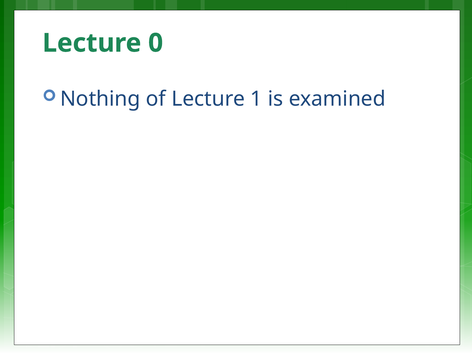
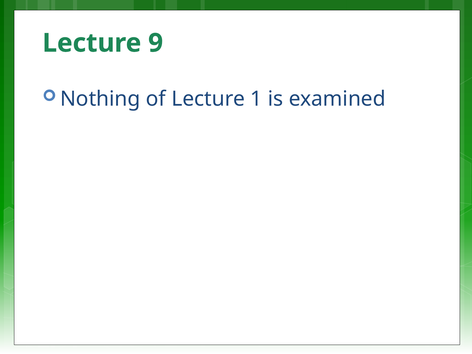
0: 0 -> 9 (156, 43)
